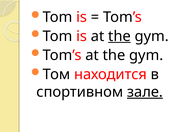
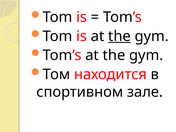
зале underline: present -> none (145, 92)
